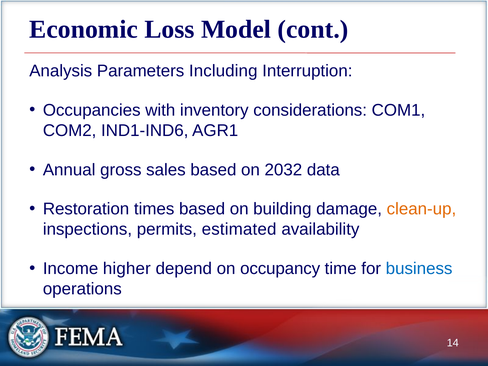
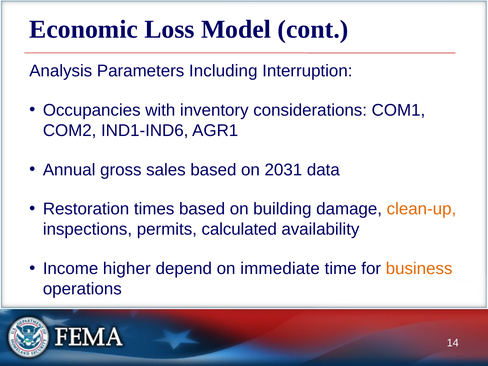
2032: 2032 -> 2031 (283, 170)
estimated: estimated -> calculated (239, 229)
occupancy: occupancy -> immediate (280, 269)
business colour: blue -> orange (419, 269)
